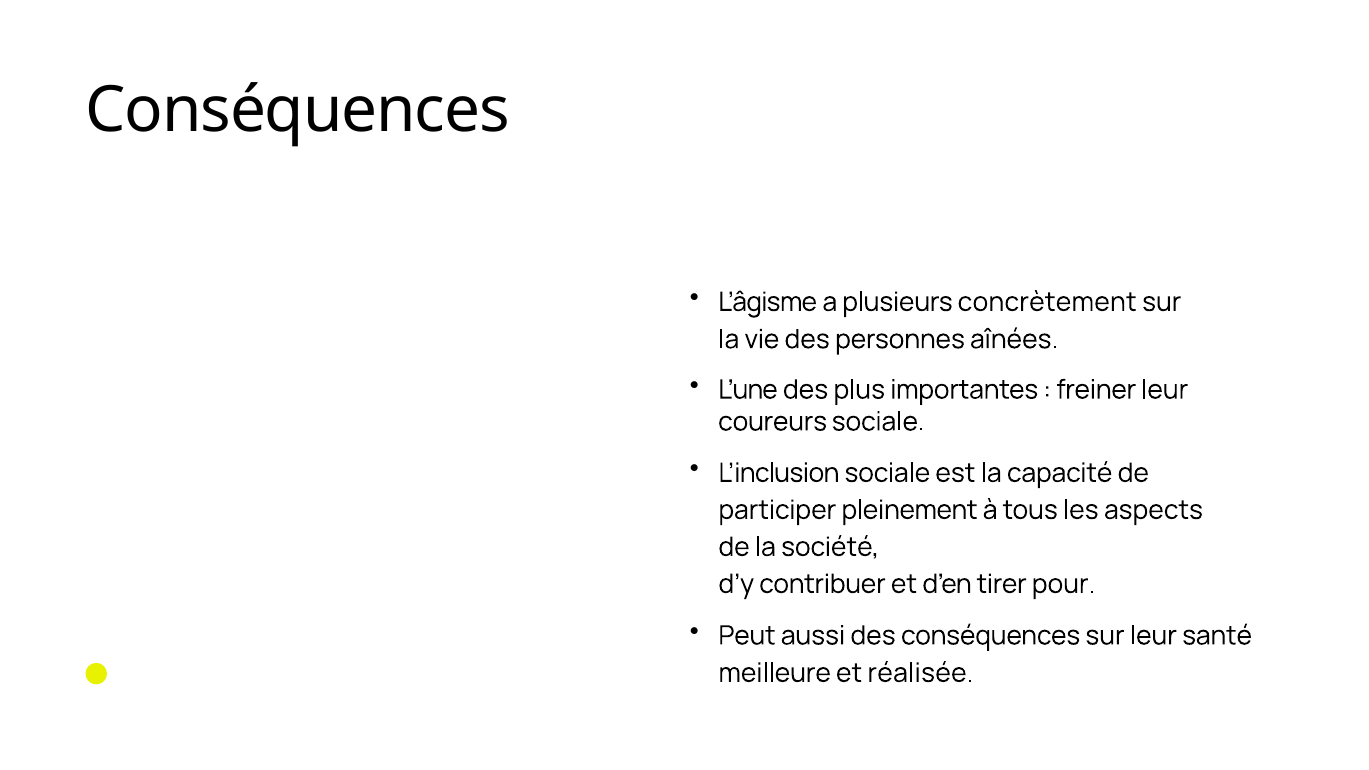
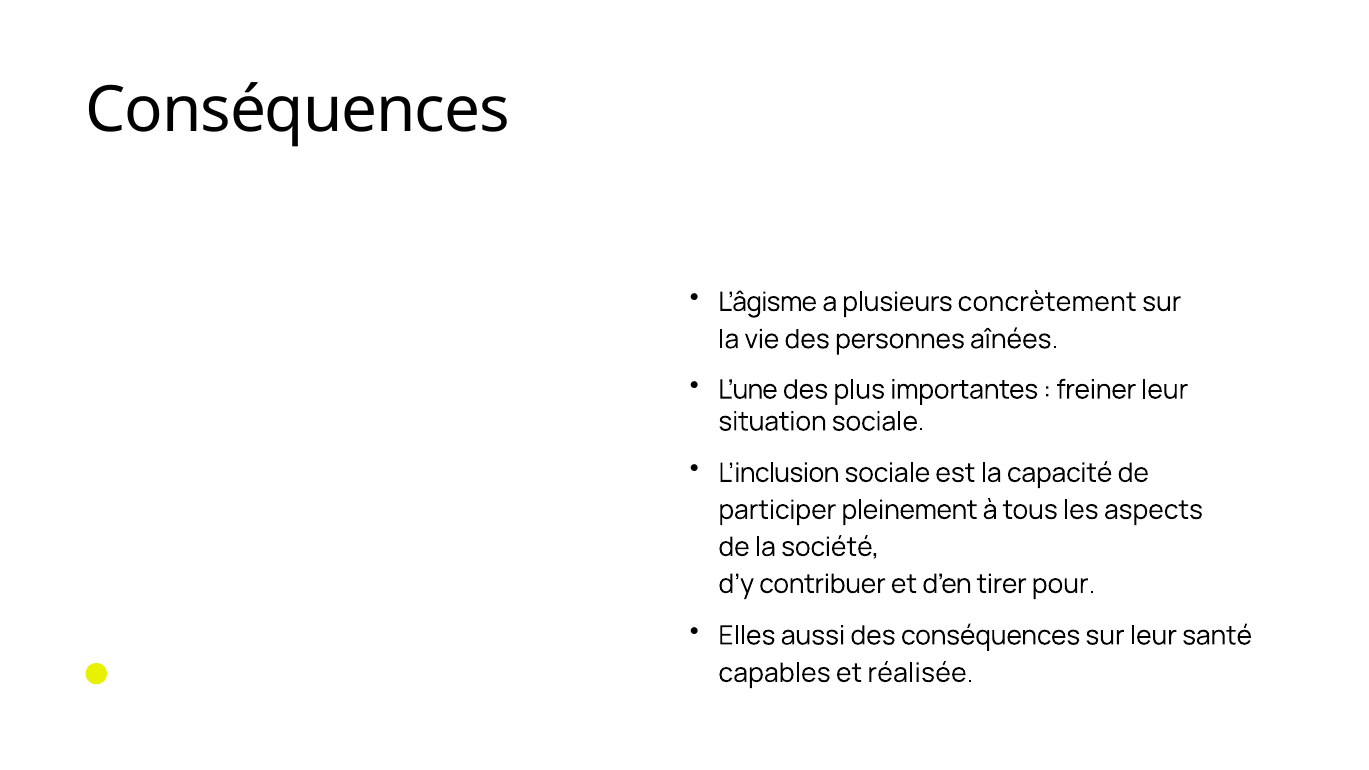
coureurs: coureurs -> situation (773, 422)
Peut: Peut -> Elles (747, 636)
meilleure: meilleure -> capables (775, 673)
